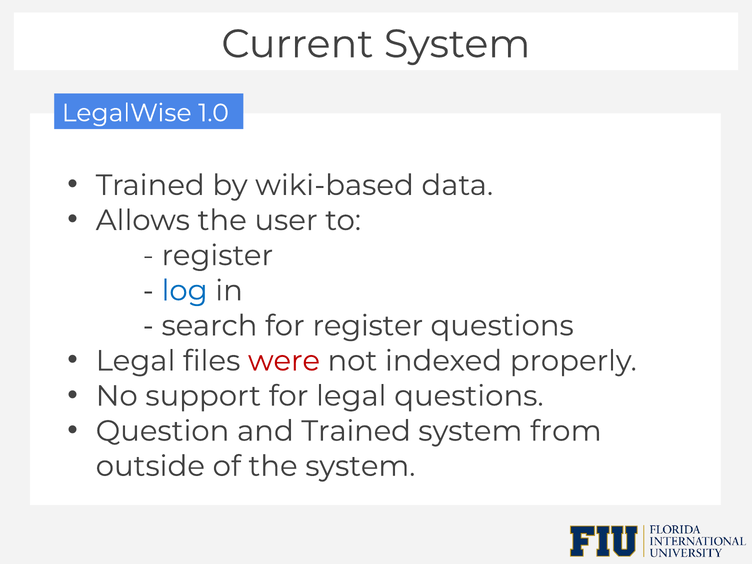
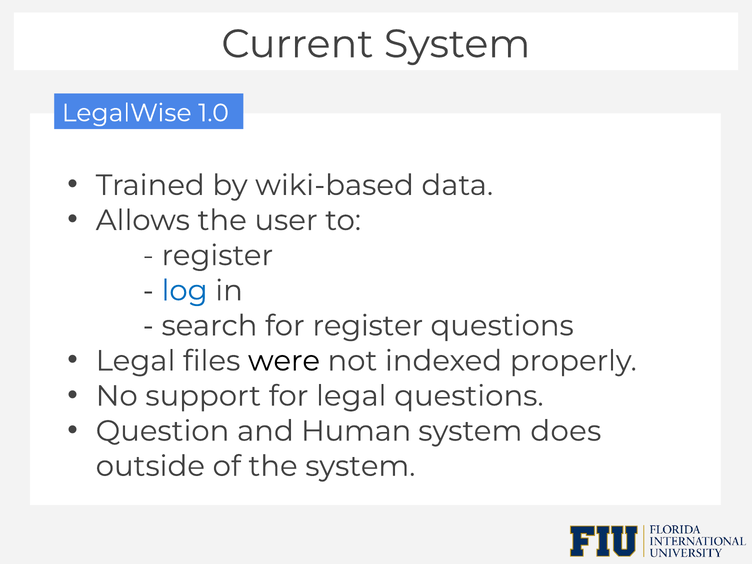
were colour: red -> black (284, 361)
and Trained: Trained -> Human (356, 431)
from: from -> does (566, 431)
